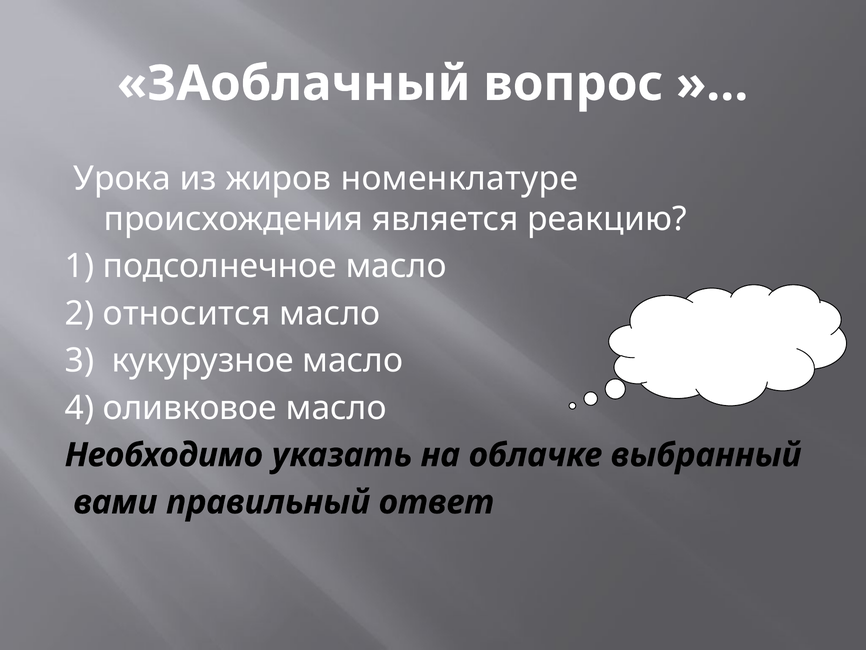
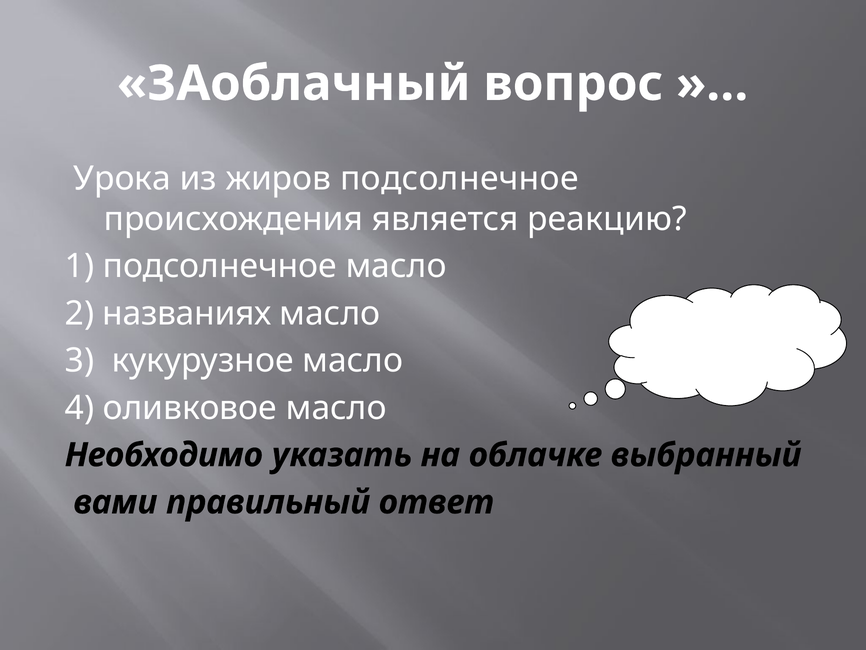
жиров номенклатуре: номенклатуре -> подсолнечное (459, 178)
относится: относится -> названиях (187, 313)
